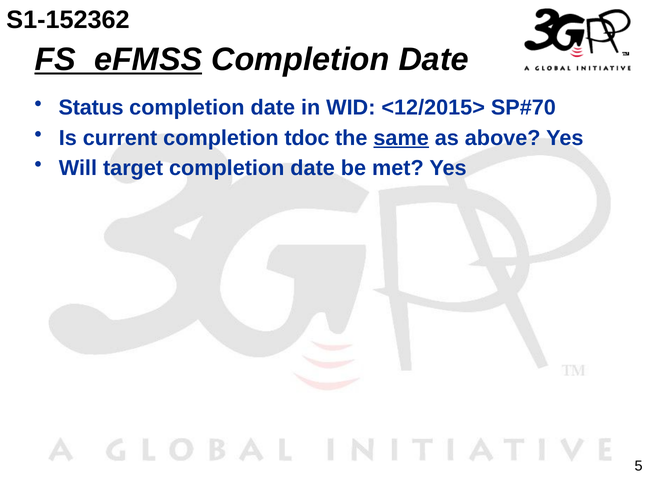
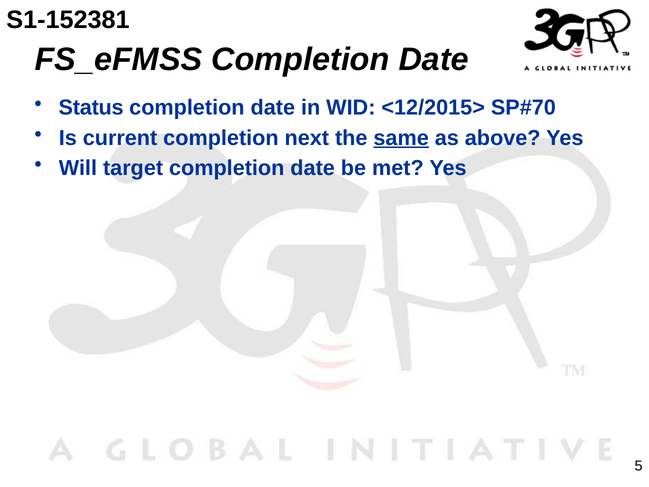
S1-152362: S1-152362 -> S1-152381 (68, 20)
FS_eFMSS underline: present -> none (118, 59)
tdoc: tdoc -> next (307, 138)
